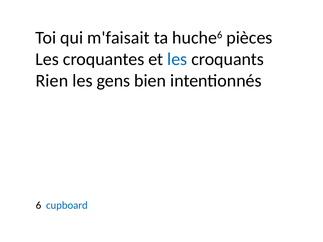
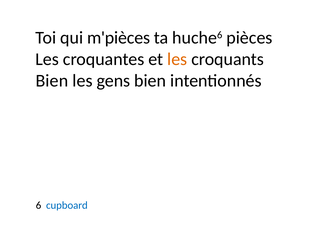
m'faisait: m'faisait -> m'pièces (119, 38)
les colour: blue -> orange (177, 59)
Rien: Rien -> Bien (52, 81)
